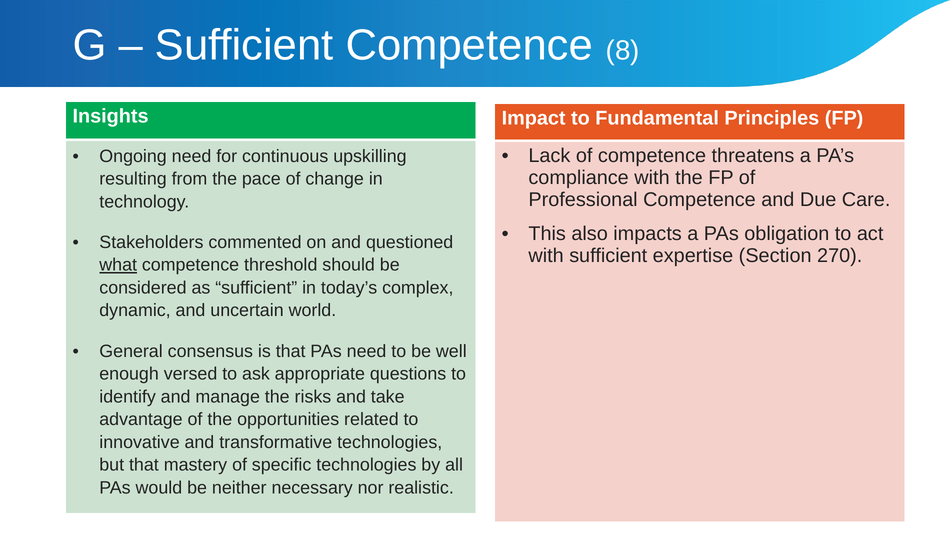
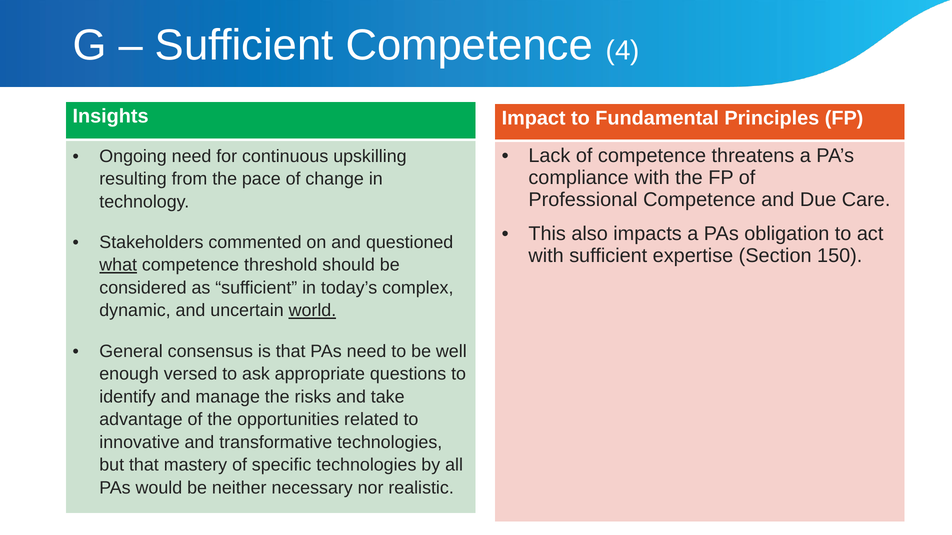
8: 8 -> 4 (623, 50)
270: 270 -> 150 (840, 256)
world underline: none -> present (312, 311)
